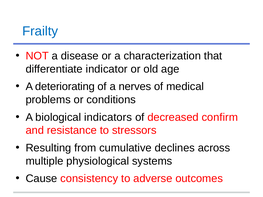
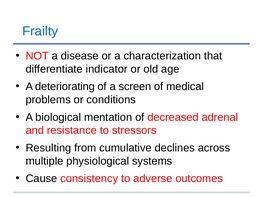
nerves: nerves -> screen (135, 87)
indicators: indicators -> mentation (108, 117)
confirm: confirm -> adrenal (220, 117)
